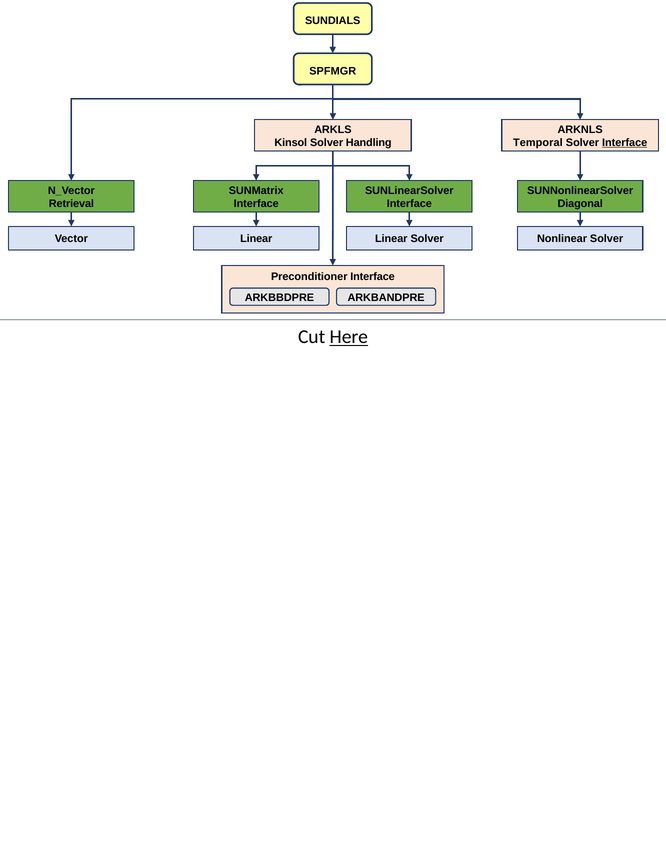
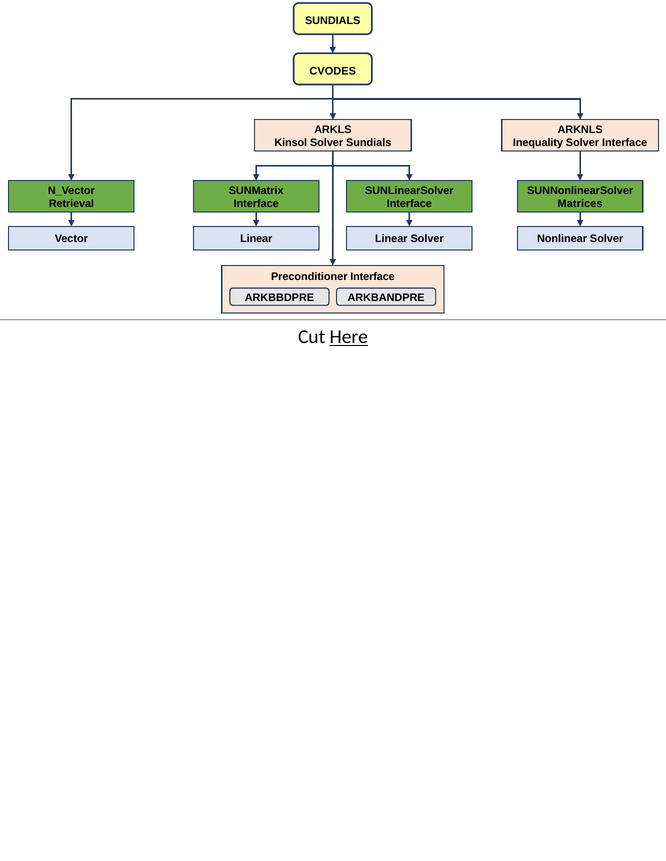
SPFMGR: SPFMGR -> CVODES (333, 71)
Solver Handling: Handling -> Sundials (369, 143)
Temporal: Temporal -> Inequality (538, 143)
Interface underline: present -> none (625, 143)
Diagonal: Diagonal -> Matrices (580, 204)
